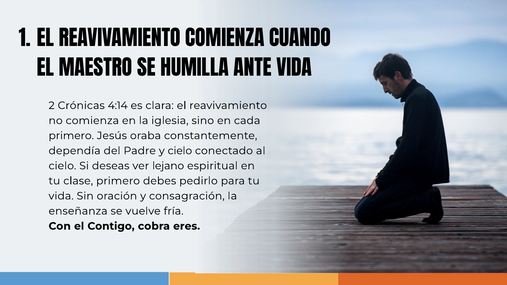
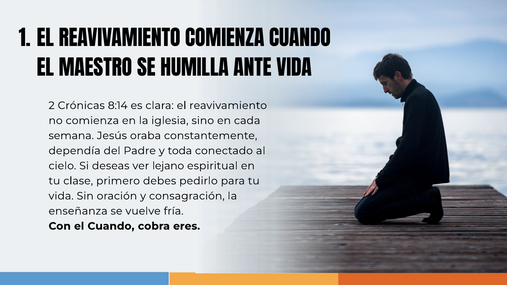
4:14: 4:14 -> 8:14 (118, 106)
primero: primero -> semana (71, 136)
y cielo: cielo -> toda (180, 151)
el Contigo: Contigo -> Cuando (111, 226)
